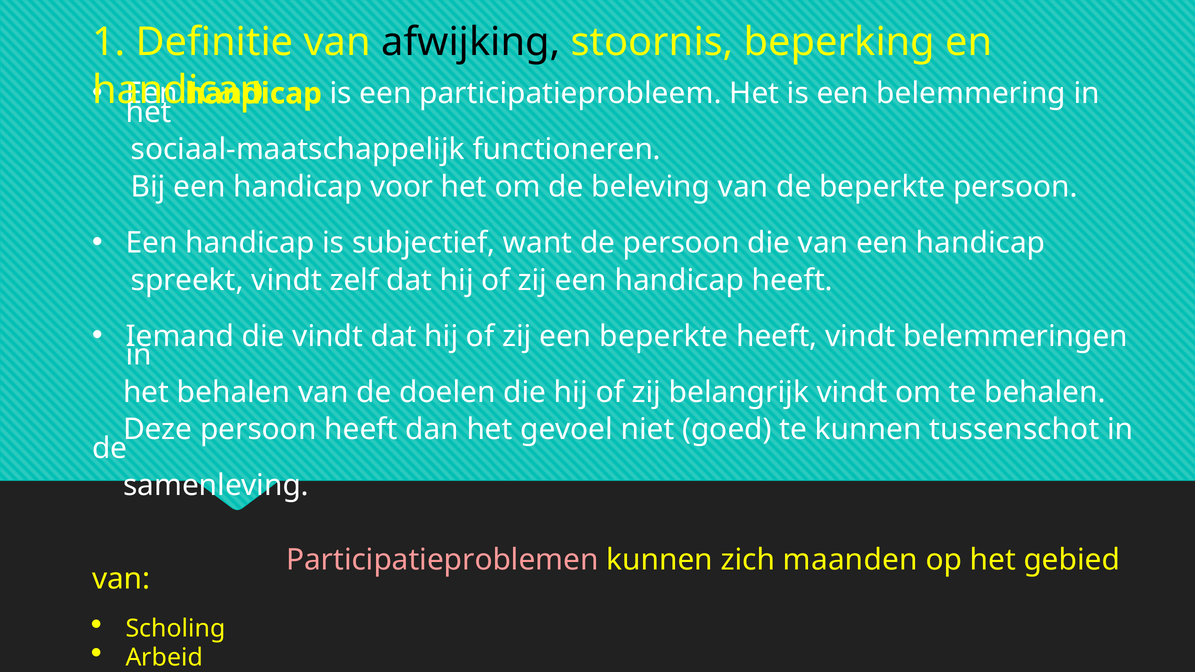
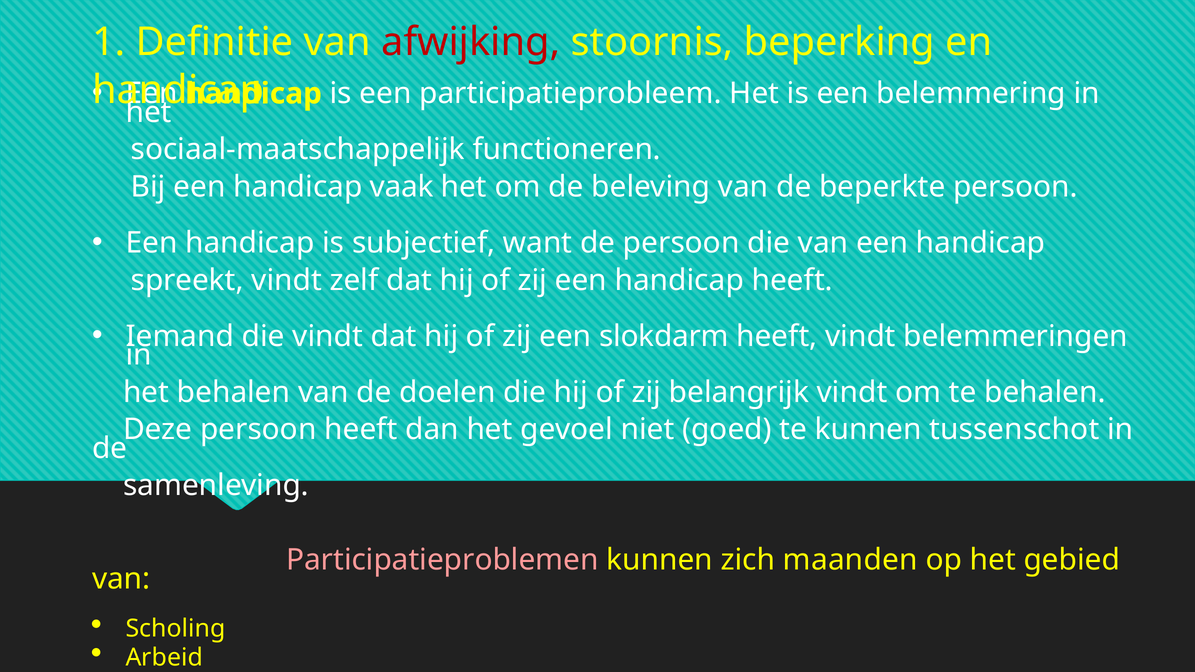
afwijking colour: black -> red (471, 42)
voor: voor -> vaak (402, 187)
een beperkte: beperkte -> slokdarm (664, 336)
